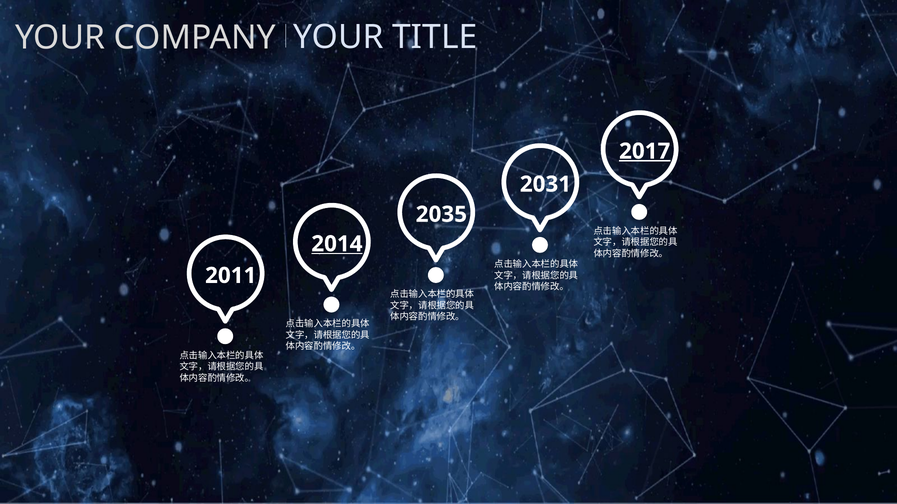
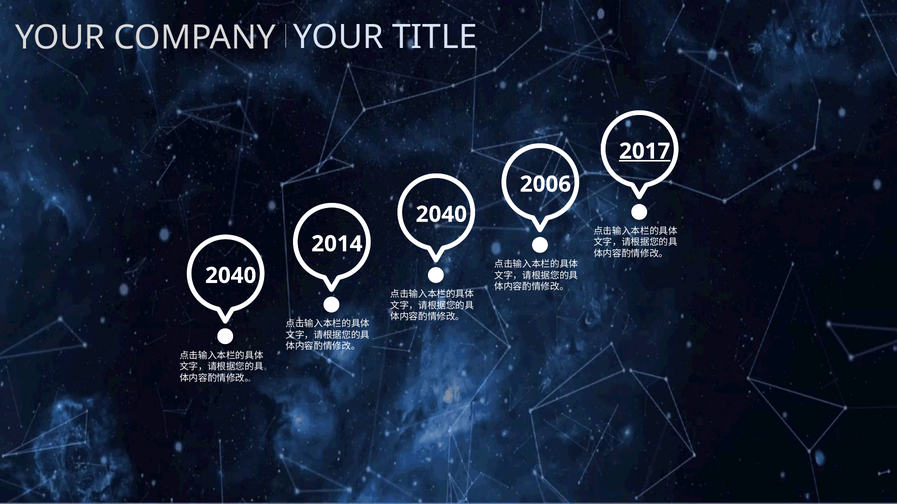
2031: 2031 -> 2006 (545, 184)
2035: 2035 -> 2040 (441, 215)
2014 underline: present -> none (337, 244)
2011: 2011 -> 2040 (231, 276)
